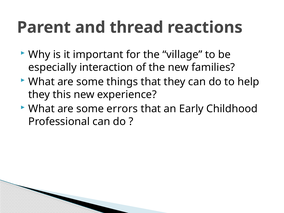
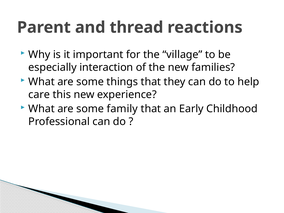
they: they -> care (39, 94)
errors: errors -> family (122, 109)
